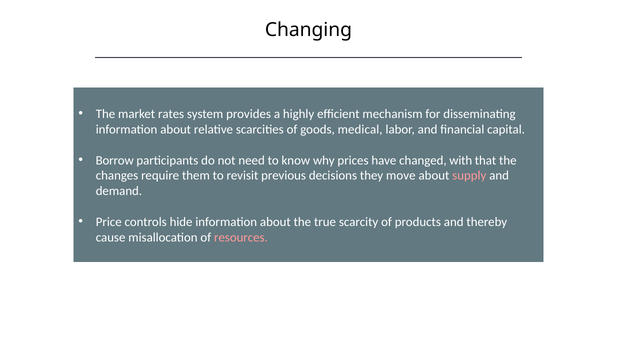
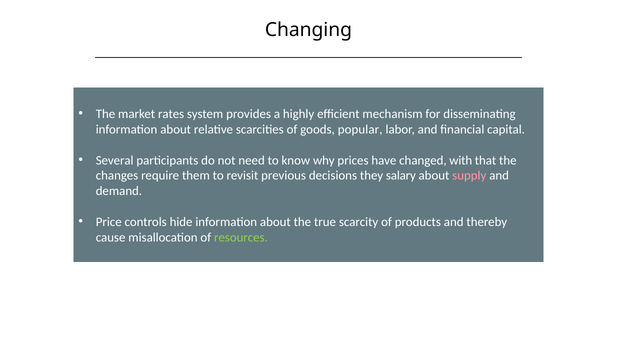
medical: medical -> popular (360, 129)
Borrow: Borrow -> Several (115, 160)
move: move -> salary (401, 176)
resources colour: pink -> light green (241, 237)
